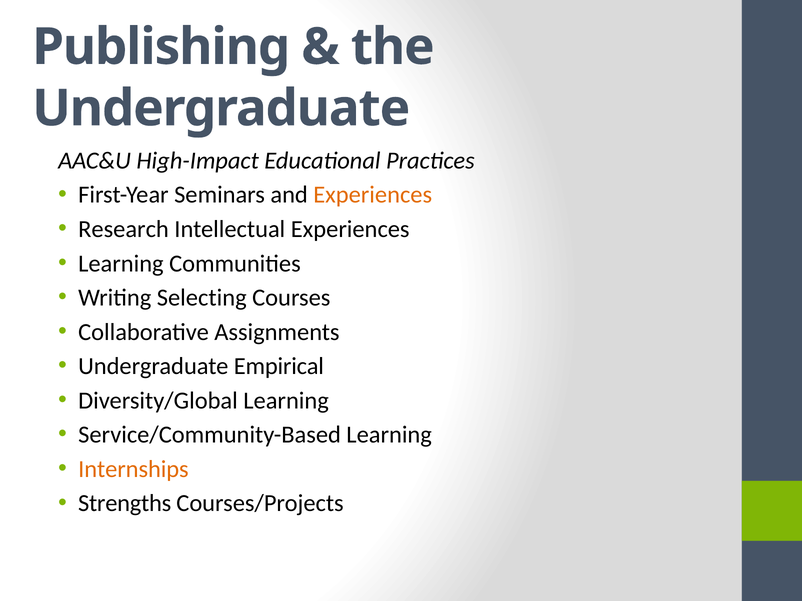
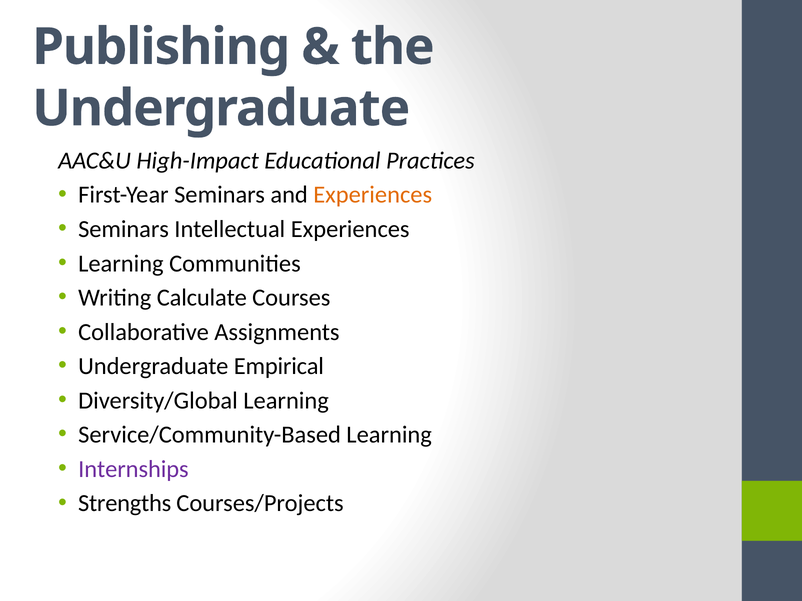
Research: Research -> Seminars (124, 229)
Selecting: Selecting -> Calculate (202, 298)
Internships colour: orange -> purple (133, 469)
